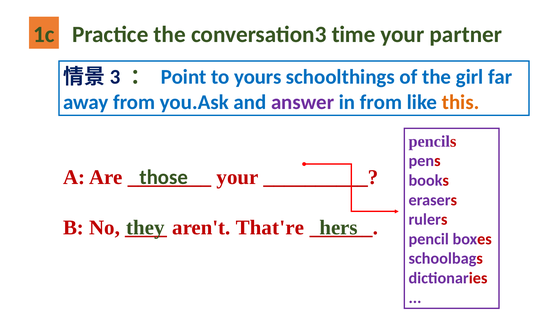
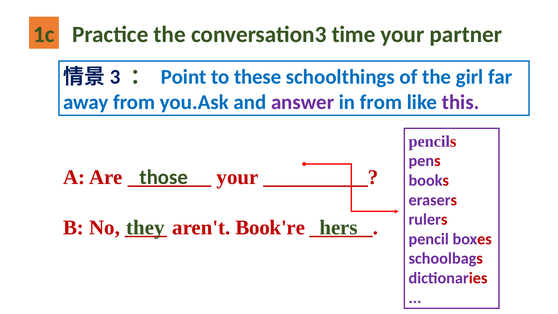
yours: yours -> these (258, 77)
this colour: orange -> purple (461, 102)
That're: That're -> Book're (270, 227)
